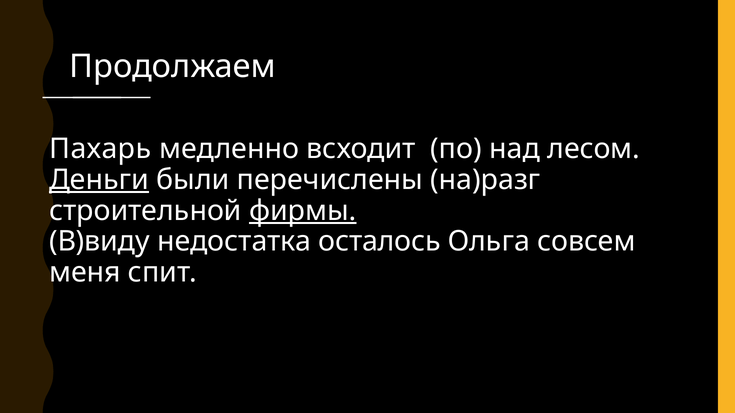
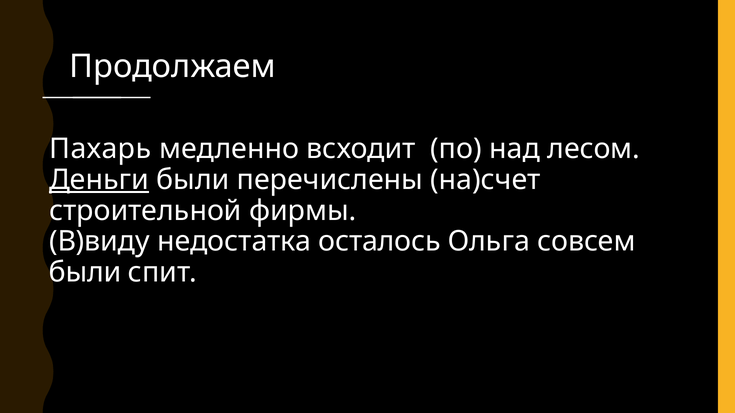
на)разг: на)разг -> на)счет (485, 180)
фирмы underline: present -> none (303, 211)
меня: меня -> были (85, 273)
